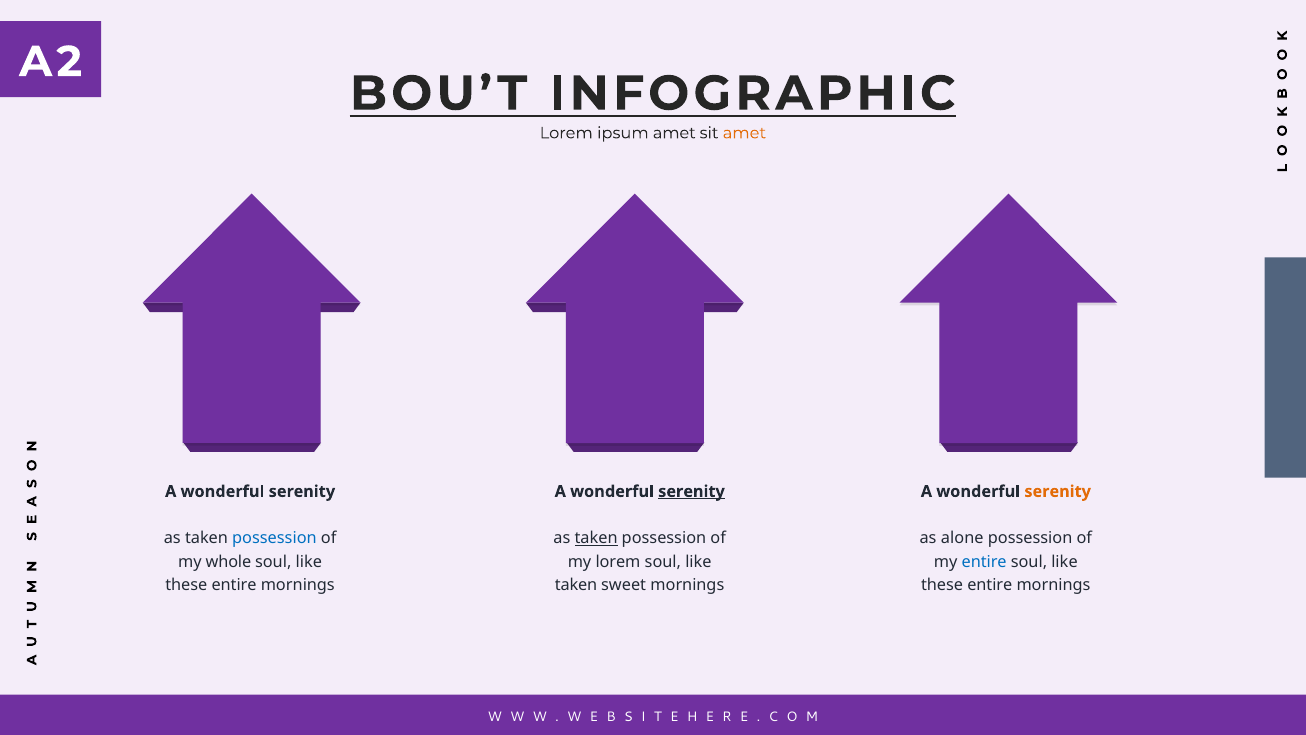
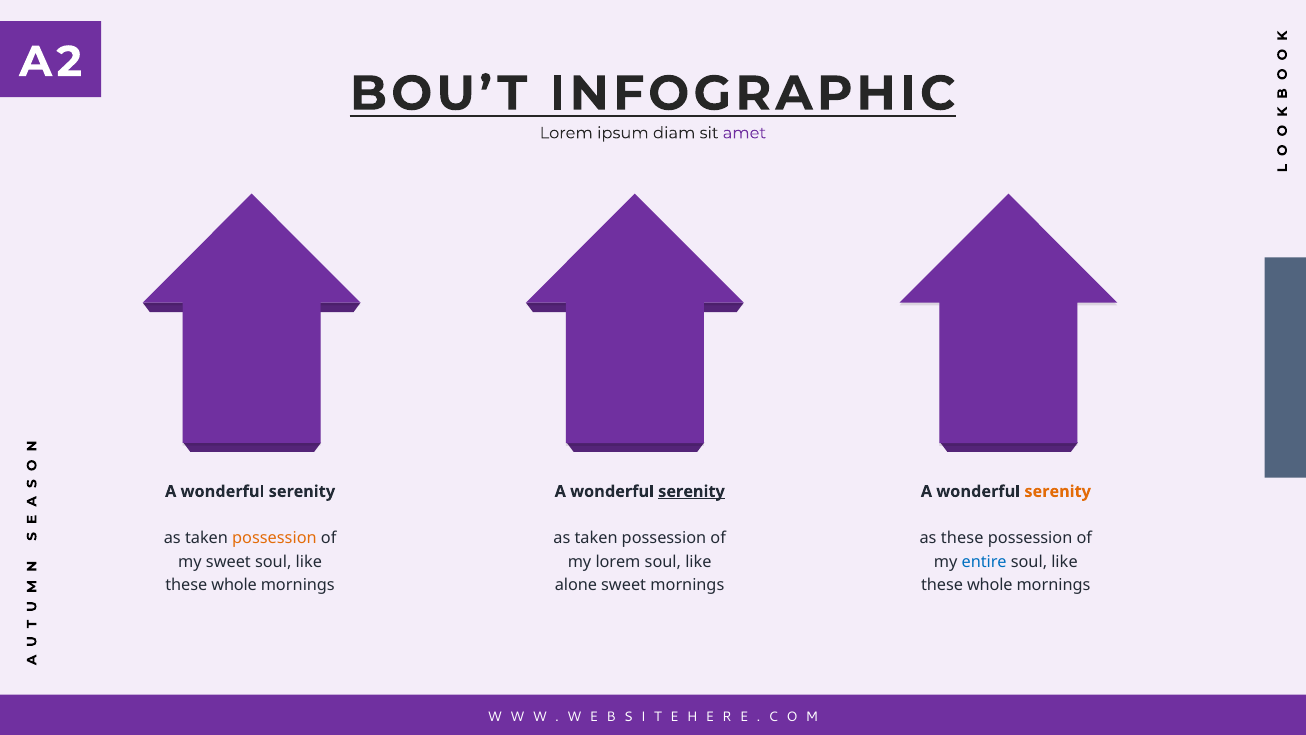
ipsum amet: amet -> diam (674, 133)
amet colour: orange -> purple (744, 133)
possession colour: blue -> orange (274, 538)
taken underline: present -> none (596, 538)
as alone: alone -> these (962, 538)
my whole: whole -> sweet (228, 562)
entire: entire -> whole (234, 585)
taken: taken -> alone (576, 585)
entire: entire -> whole (990, 585)
